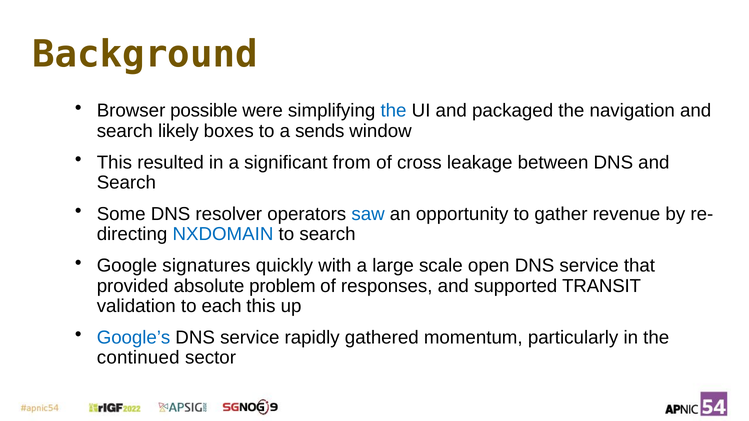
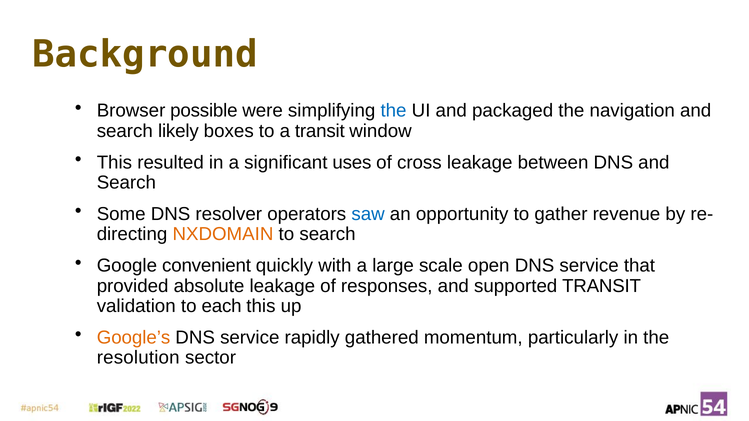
a sends: sends -> transit (320, 131)
from: from -> uses (352, 163)
NXDOMAIN colour: blue -> orange (223, 234)
signatures: signatures -> convenient (207, 266)
absolute problem: problem -> leakage (282, 286)
Google’s colour: blue -> orange (134, 338)
continued: continued -> resolution (138, 358)
